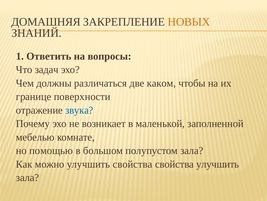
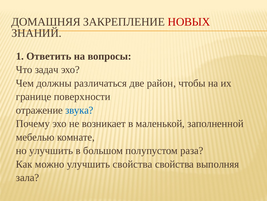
НОВЫХ colour: orange -> red (189, 22)
каком: каком -> район (161, 83)
но помощью: помощью -> улучшить (51, 150)
полупустом зала: зала -> раза (192, 150)
свойства улучшить: улучшить -> выполняя (218, 164)
